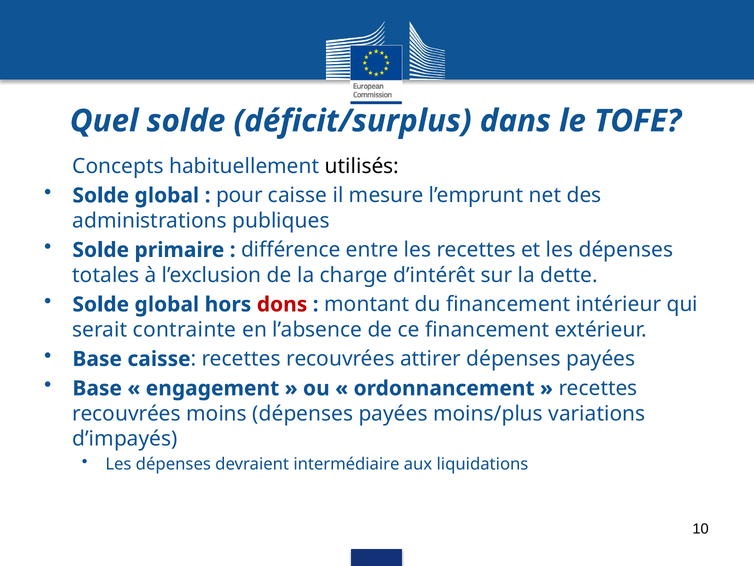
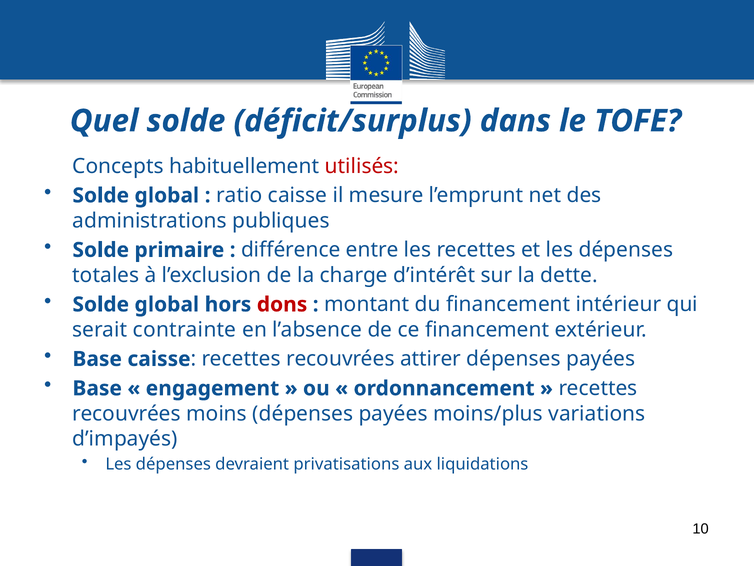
utilisés colour: black -> red (362, 166)
pour: pour -> ratio (239, 195)
intermédiaire: intermédiaire -> privatisations (346, 464)
